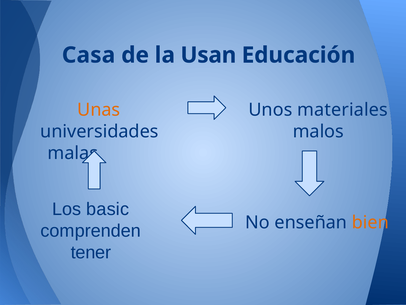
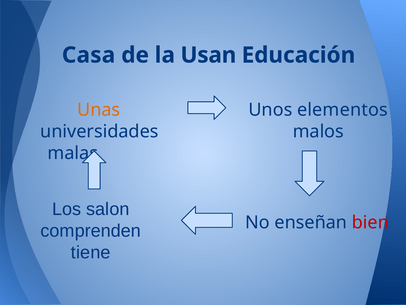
materiales: materiales -> elementos (342, 110)
basic: basic -> salon (108, 209)
bien colour: orange -> red (370, 222)
tener: tener -> tiene (91, 252)
